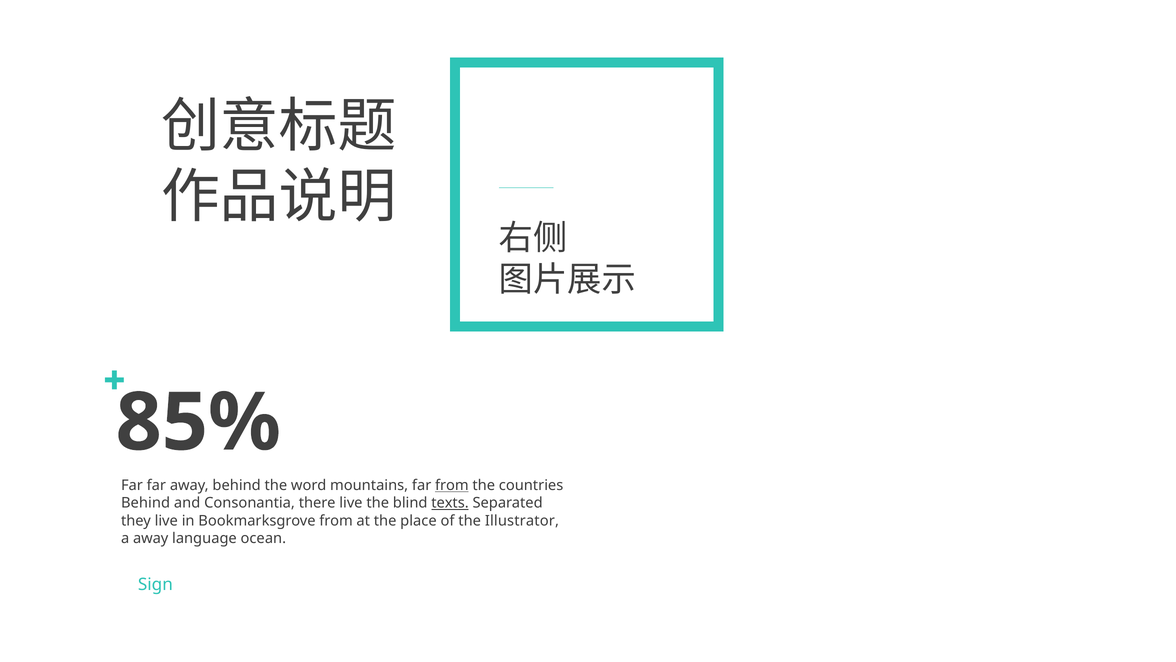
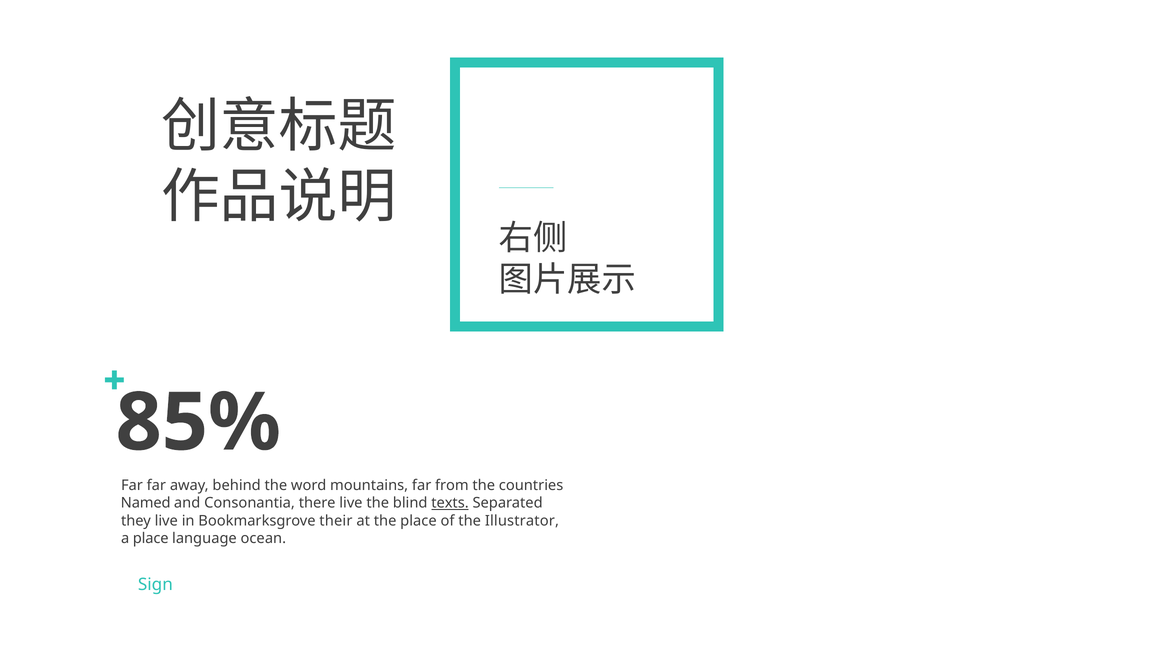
from underline: present -> none (452, 485)
Behind: Behind -> Named (146, 503)
Bookmarksgrove from: from -> their (336, 520)
a away: away -> place (151, 538)
